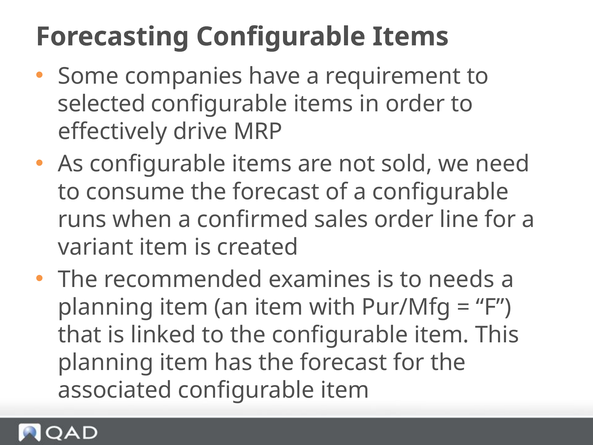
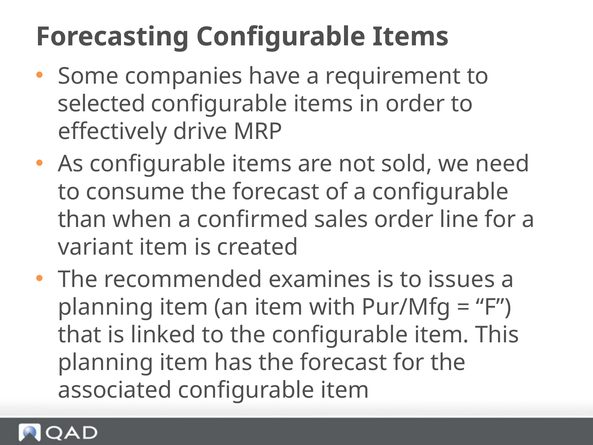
runs: runs -> than (82, 219)
needs: needs -> issues (461, 279)
